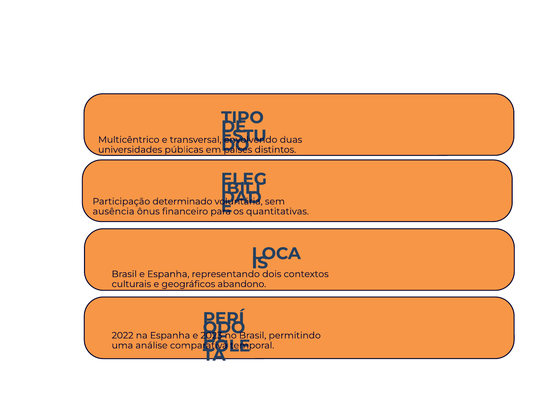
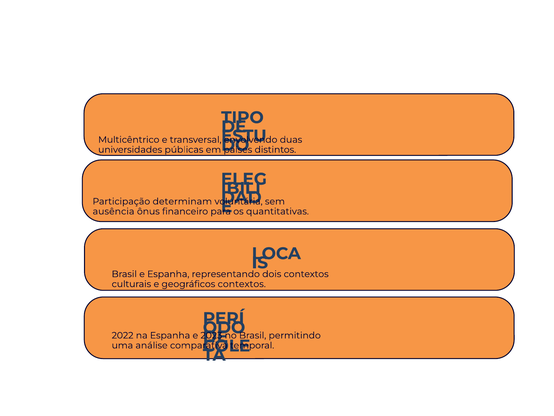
determinado: determinado -> determinam (182, 201)
geográficos abandono: abandono -> contextos (242, 284)
